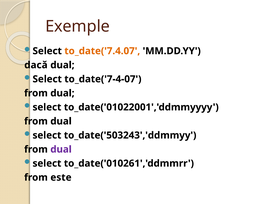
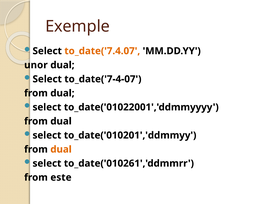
dacă: dacă -> unor (36, 65)
to_date('503243','ddmmyy: to_date('503243','ddmmyy -> to_date('010201','ddmmyy (130, 135)
dual colour: purple -> orange (61, 149)
